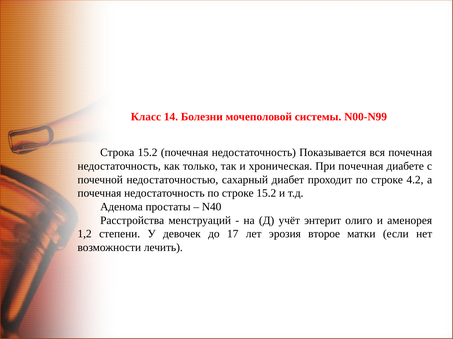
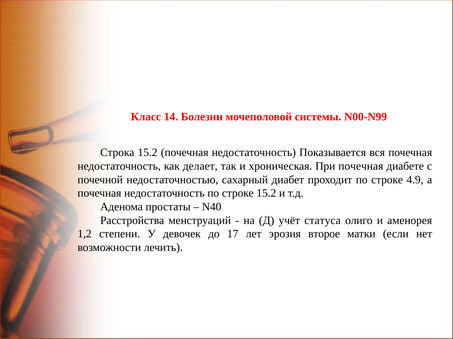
только: только -> делает (200, 166)
4.2: 4.2 -> 4.9 (415, 180)
энтерит: энтерит -> статуса (323, 221)
